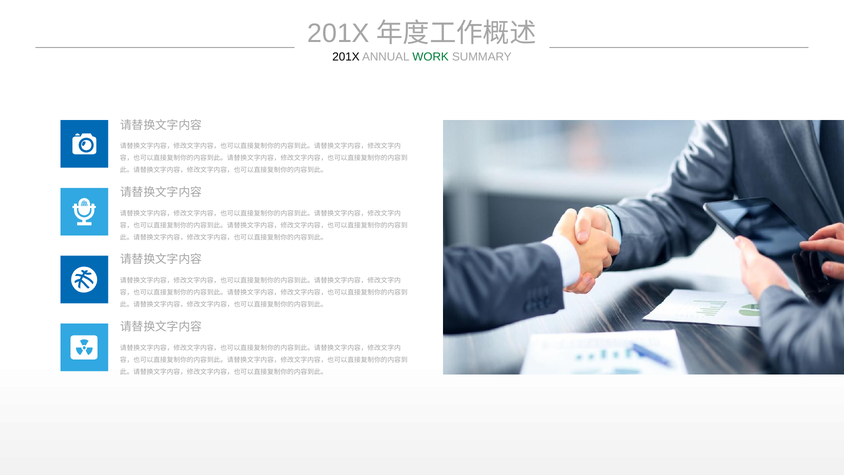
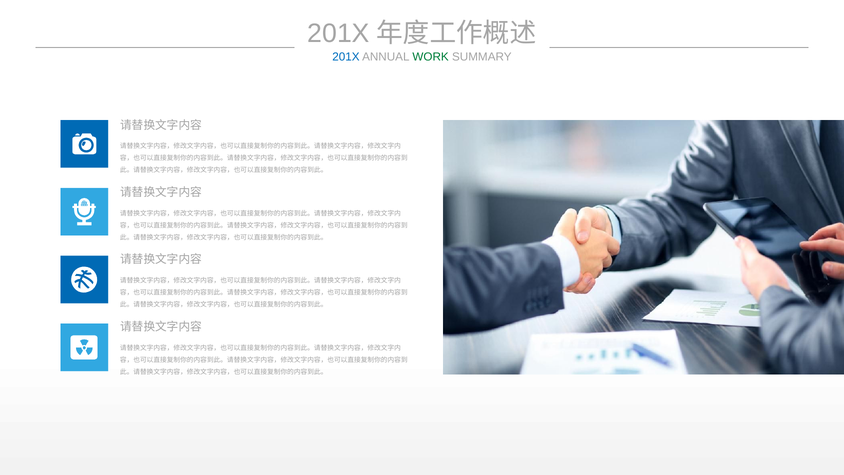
201X colour: black -> blue (346, 57)
